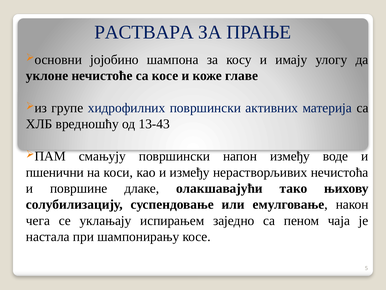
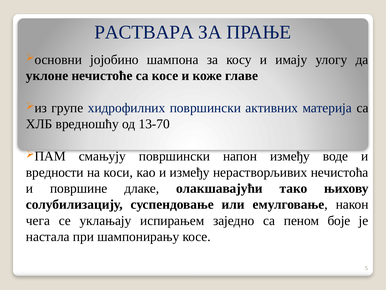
13-43: 13-43 -> 13-70 (154, 124)
пшенични: пшенични -> вредности (55, 172)
чаја: чаја -> боје (339, 220)
